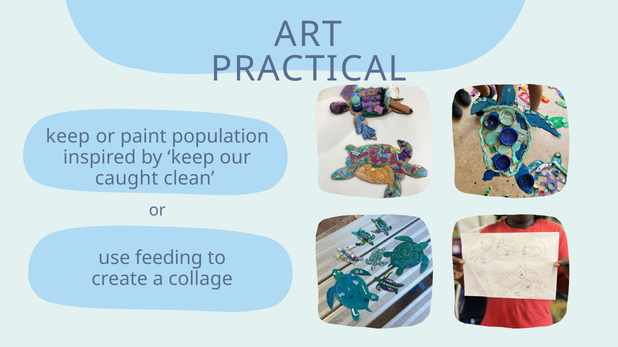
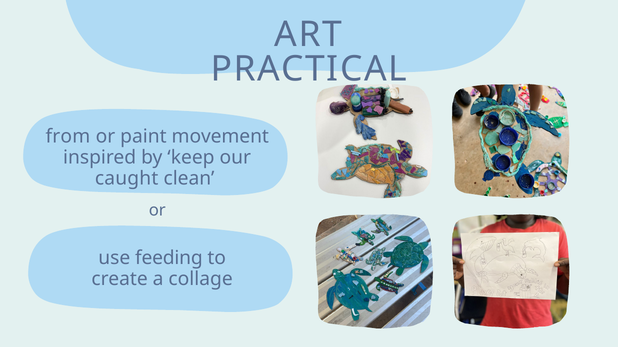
keep: keep -> from (68, 137)
population: population -> movement (220, 137)
